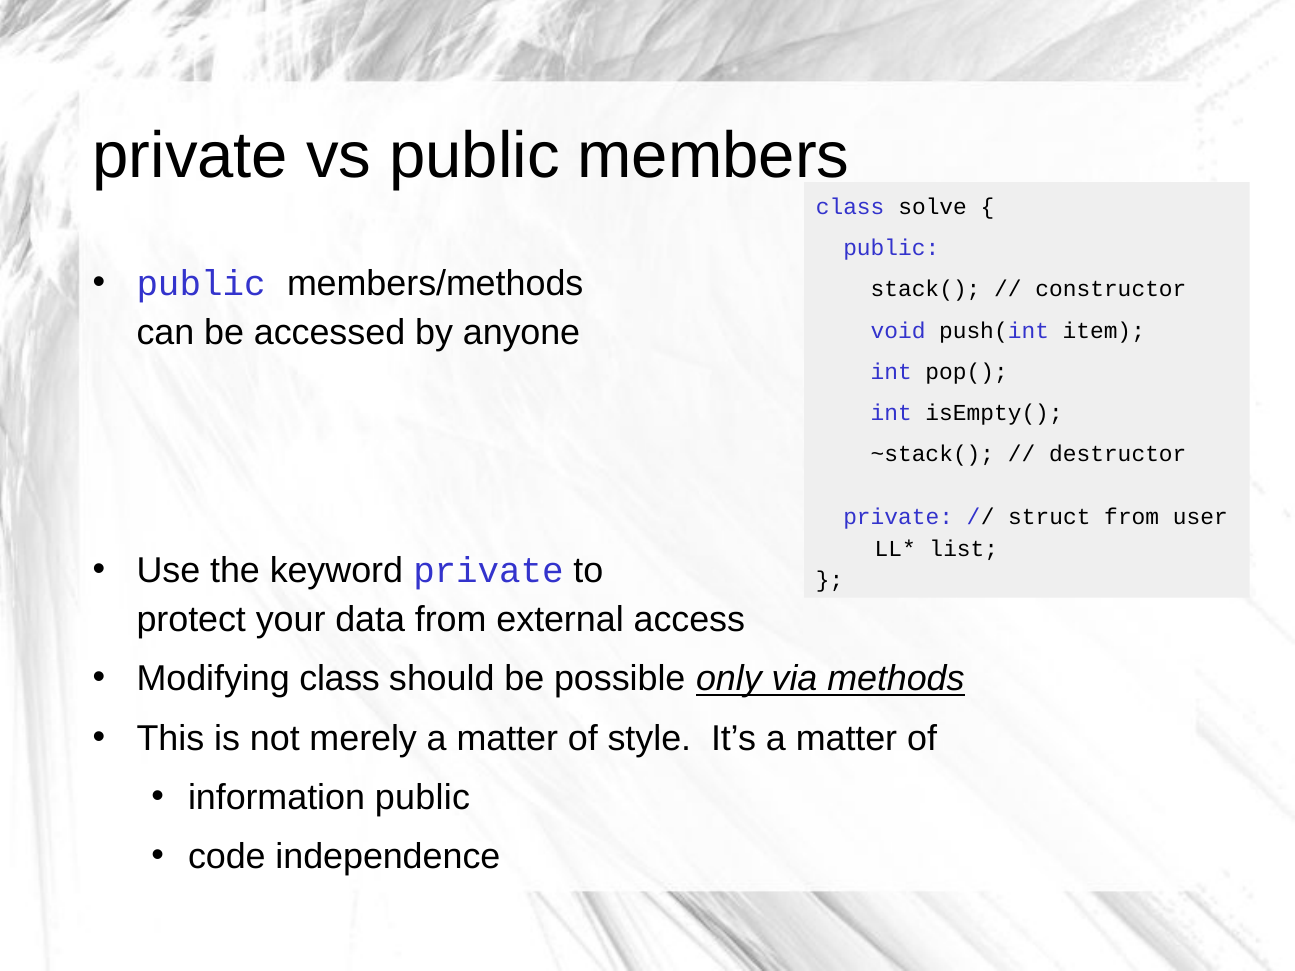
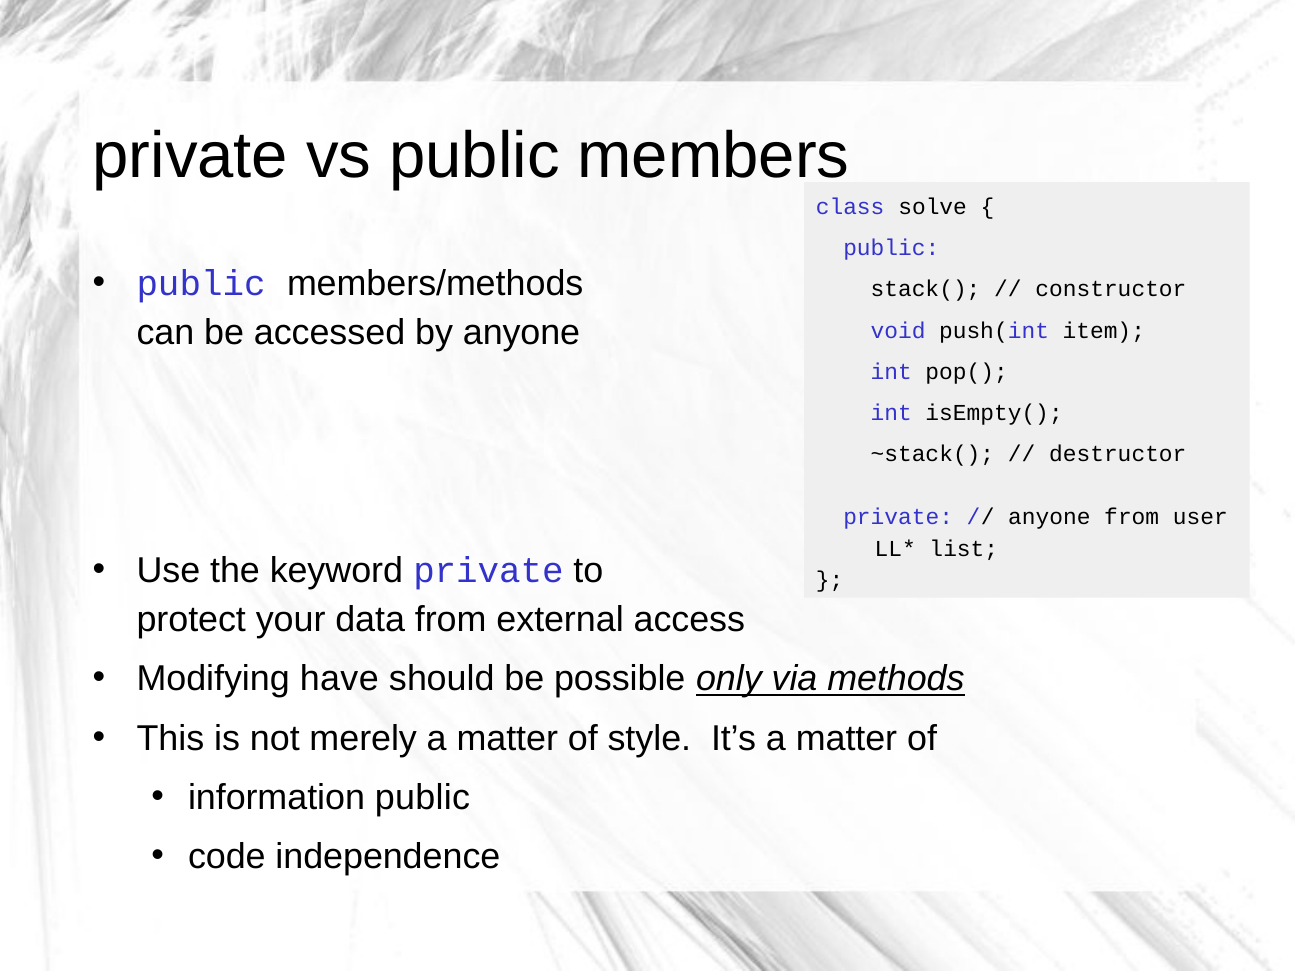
struct: struct -> anyone (1049, 517)
Modifying class: class -> have (339, 679)
